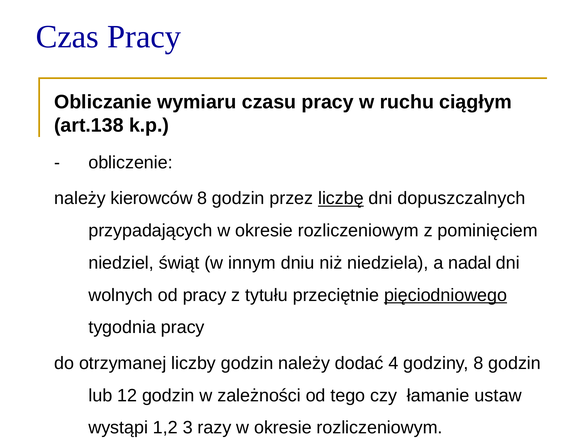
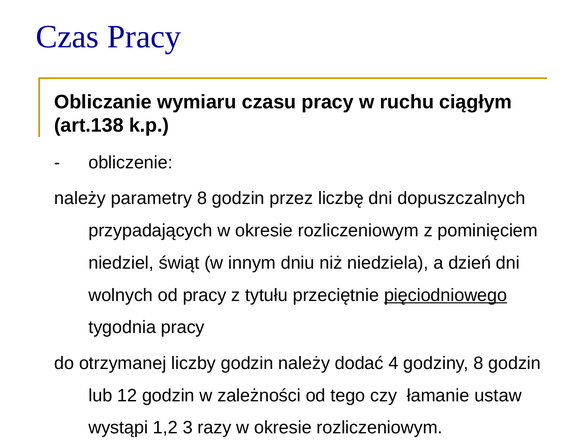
kierowców: kierowców -> parametry (151, 198)
liczbę underline: present -> none (341, 198)
nadal: nadal -> dzień (470, 263)
